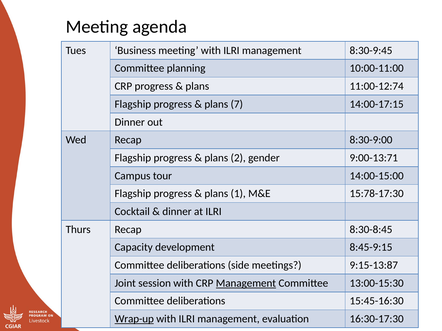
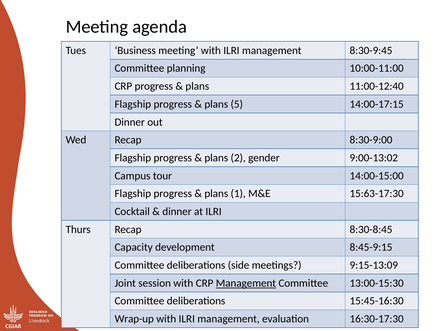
11:00-12:74: 11:00-12:74 -> 11:00-12:40 (377, 86)
7: 7 -> 5 (237, 104)
9:00-13:71: 9:00-13:71 -> 9:00-13:02 (374, 158)
15:78-17:30: 15:78-17:30 -> 15:63-17:30 (377, 194)
9:15-13:87: 9:15-13:87 -> 9:15-13:09 (374, 266)
Wrap-up underline: present -> none (134, 319)
